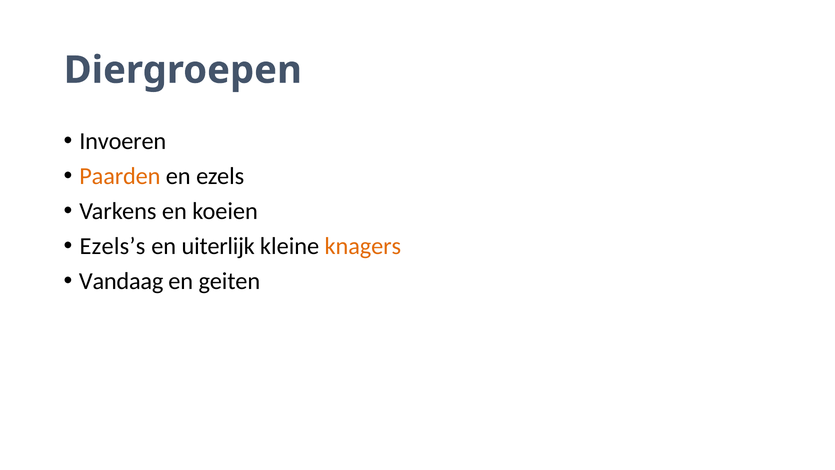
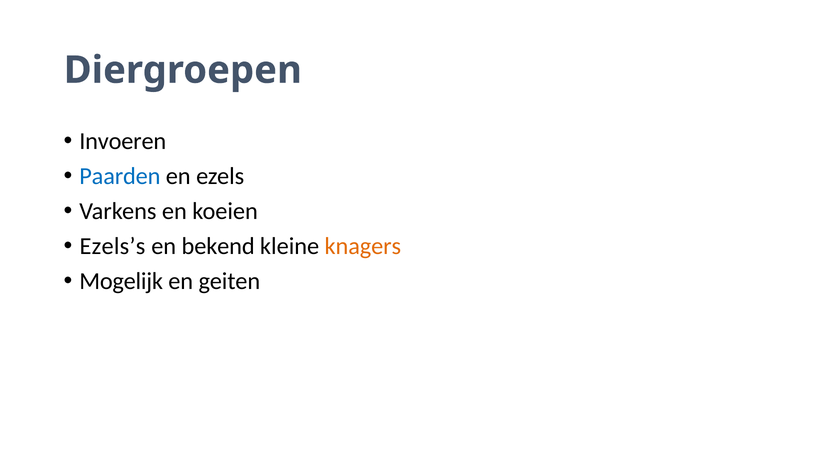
Paarden colour: orange -> blue (120, 176)
uiterlijk: uiterlijk -> bekend (218, 246)
Vandaag: Vandaag -> Mogelijk (121, 281)
